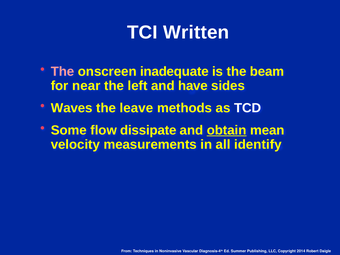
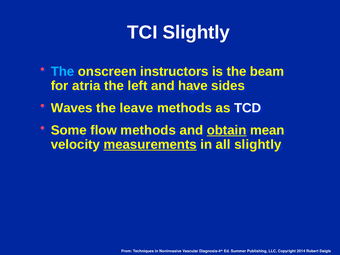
TCI Written: Written -> Slightly (196, 32)
The colour: pink -> light blue (63, 72)
inadequate: inadequate -> instructors (174, 72)
near: near -> atria (86, 86)
flow dissipate: dissipate -> methods (148, 130)
measurements underline: none -> present (150, 144)
all identify: identify -> slightly (258, 144)
